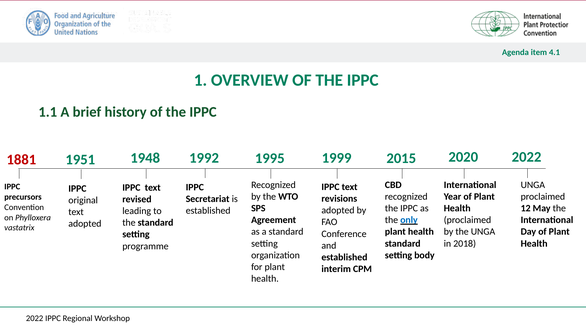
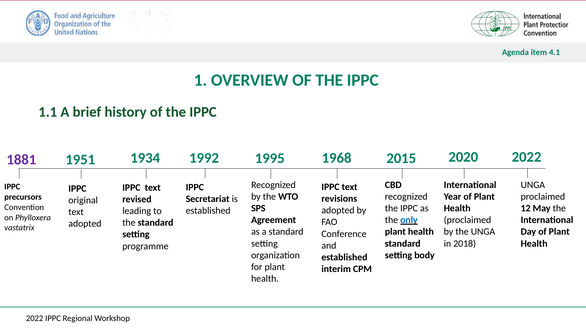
1948: 1948 -> 1934 (145, 158)
1999: 1999 -> 1968 (337, 158)
1881 colour: red -> purple (21, 159)
